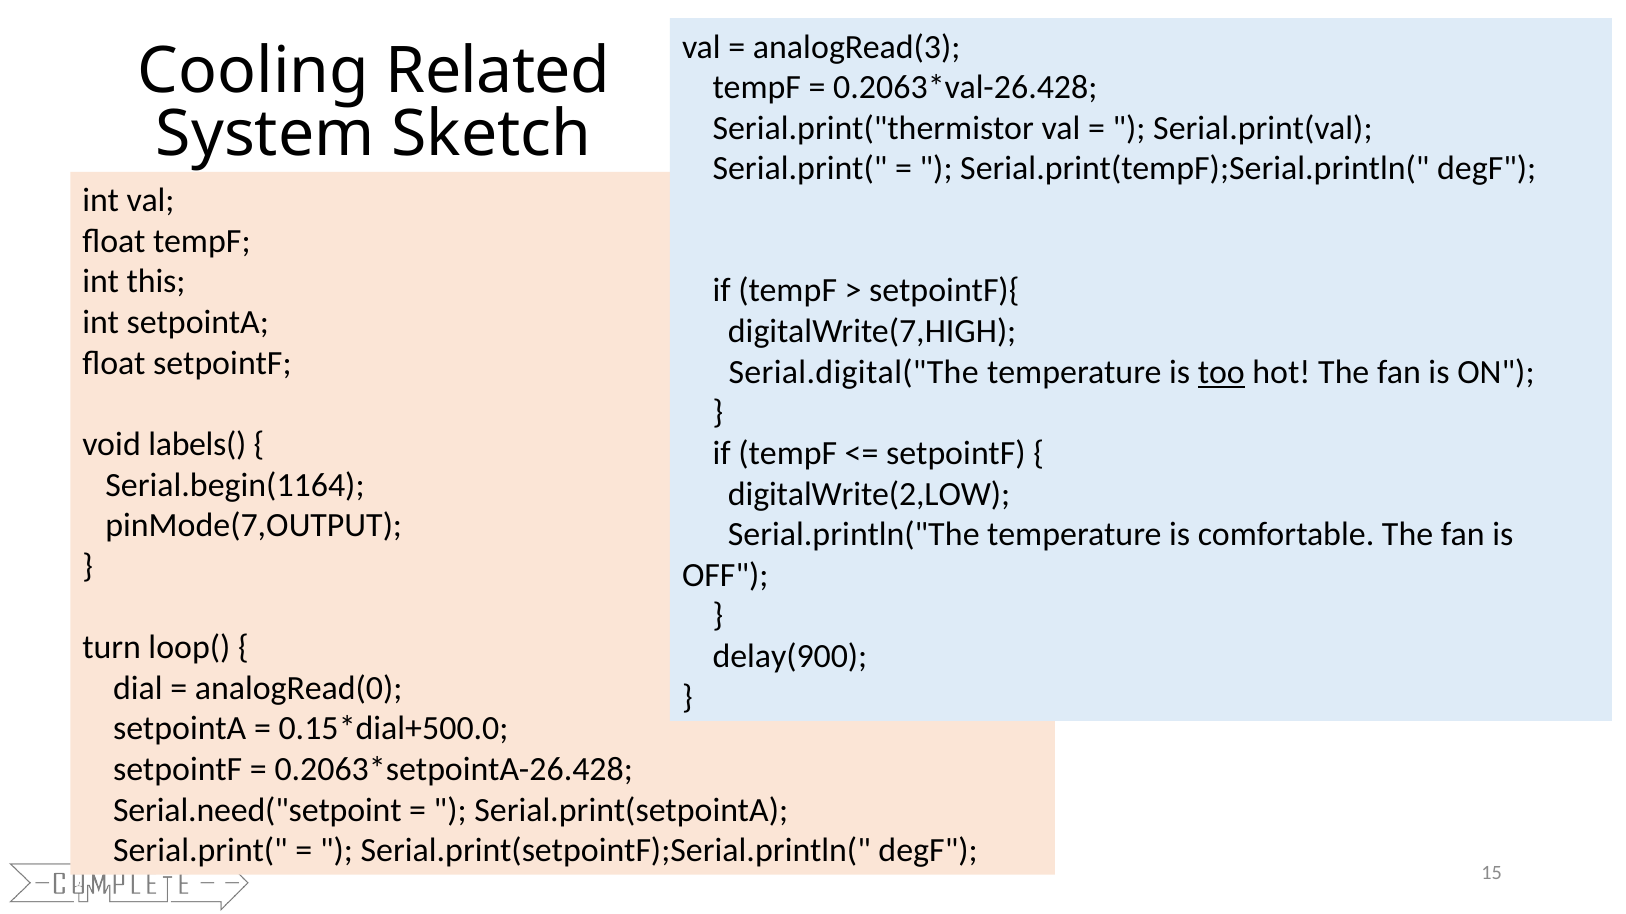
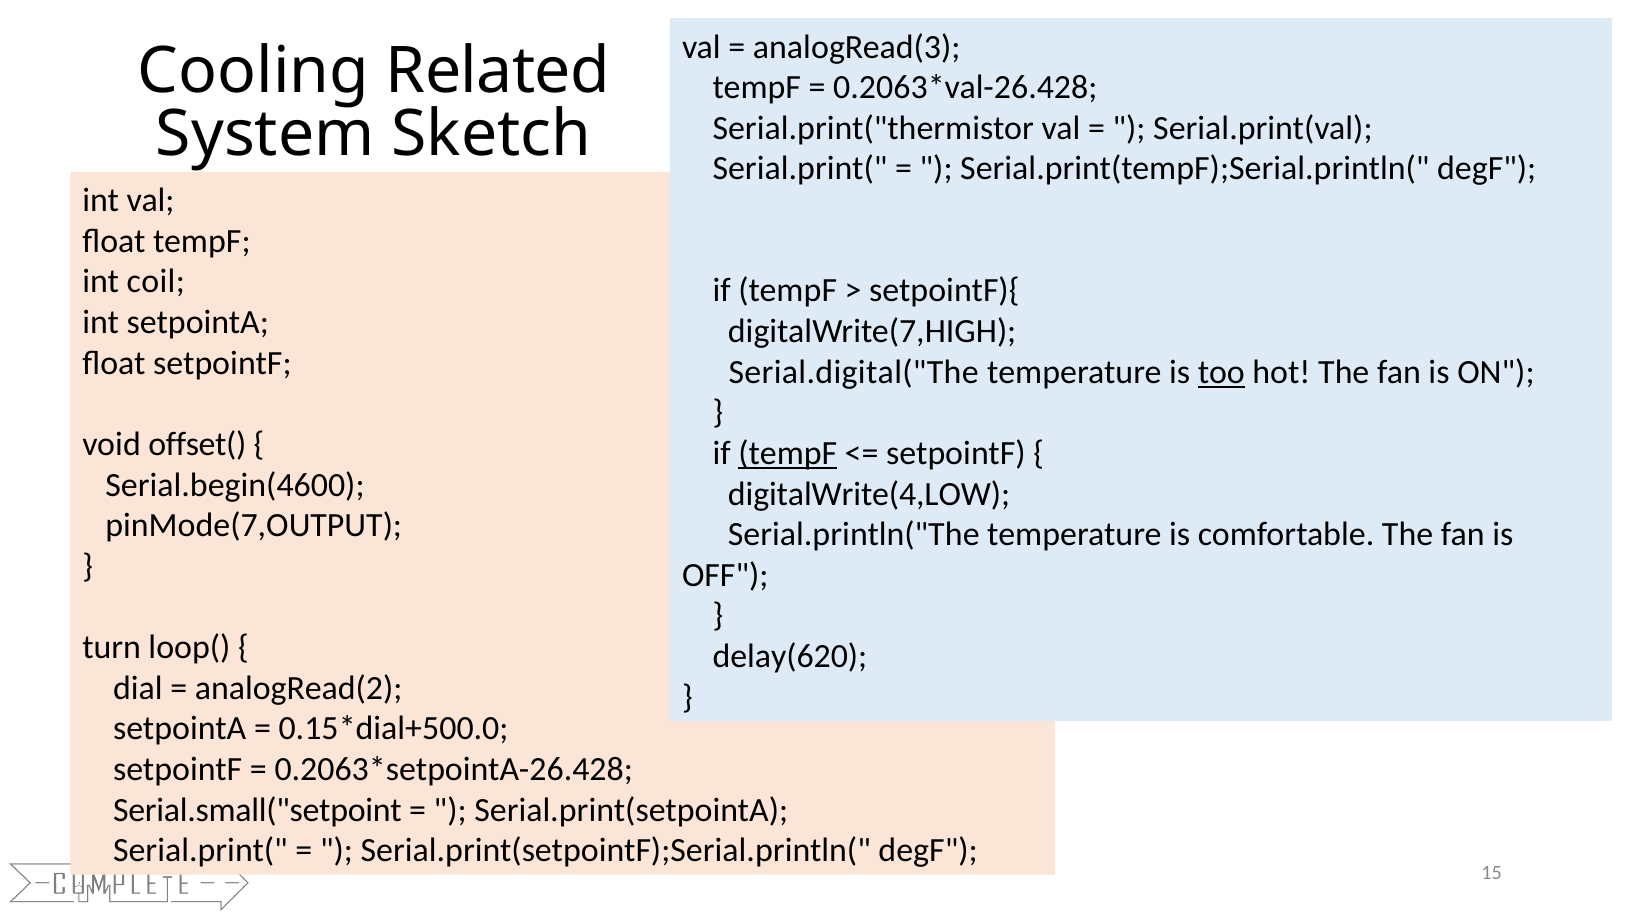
this: this -> coil (156, 282)
labels(: labels( -> offset( (197, 445)
tempF underline: none -> present (788, 454)
Serial.begin(1164: Serial.begin(1164 -> Serial.begin(4600 (235, 485)
digitalWrite(2,LOW: digitalWrite(2,LOW -> digitalWrite(4,LOW (869, 494)
delay(900: delay(900 -> delay(620 (790, 657)
analogRead(0: analogRead(0 -> analogRead(2 (299, 689)
Serial.need("setpoint: Serial.need("setpoint -> Serial.small("setpoint (257, 811)
